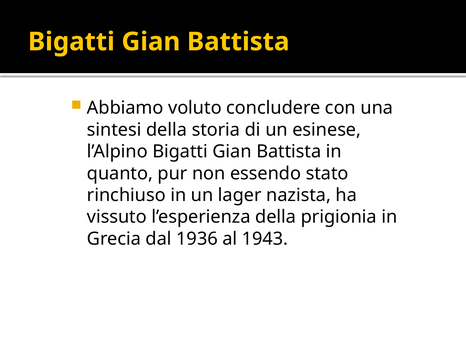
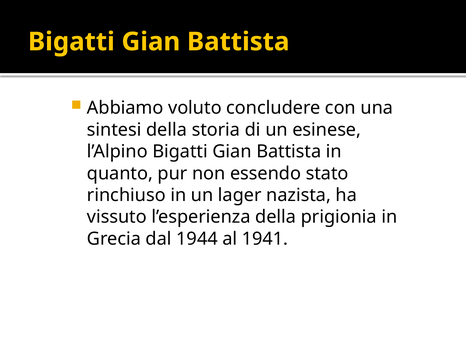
1936: 1936 -> 1944 (197, 238)
1943: 1943 -> 1941 (265, 238)
